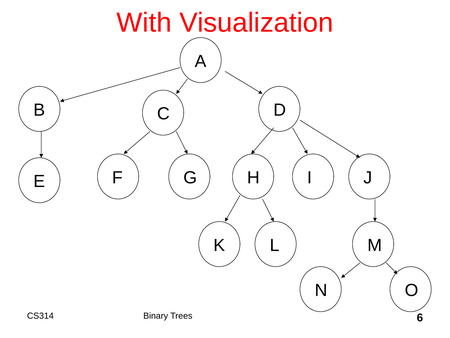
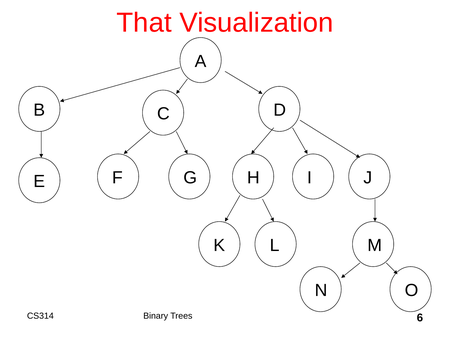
With: With -> That (144, 23)
